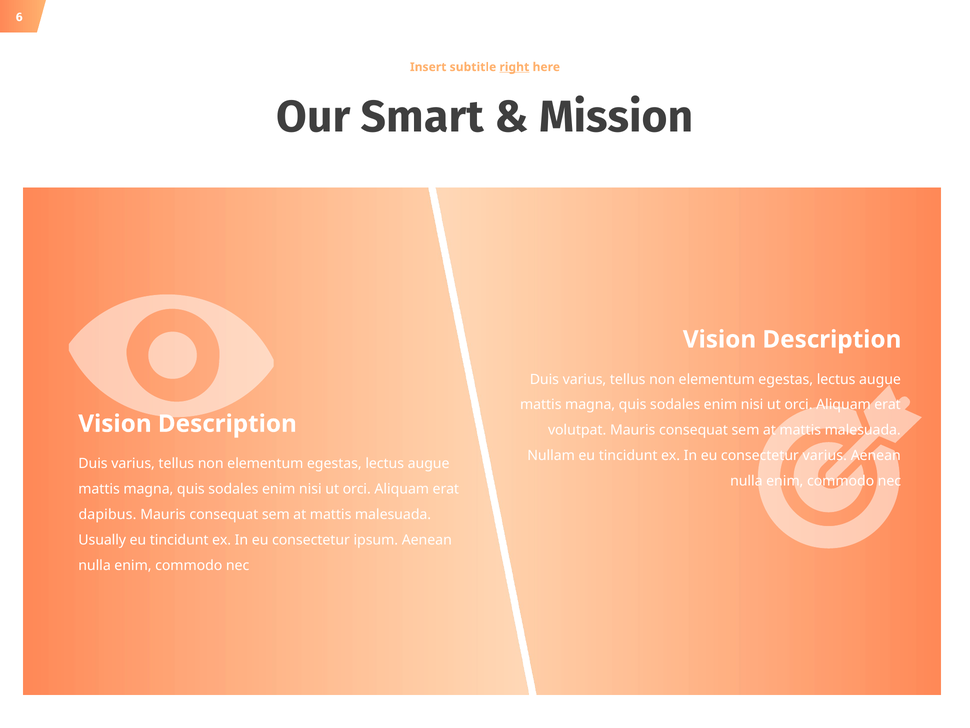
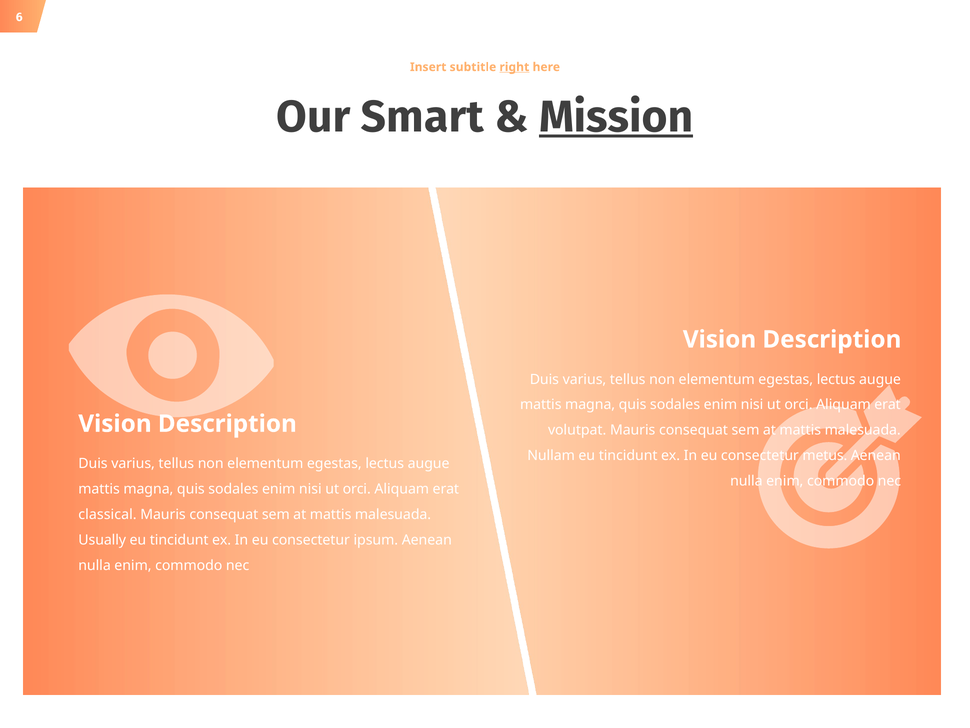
Mission underline: none -> present (616, 117)
consectetur varius: varius -> metus (825, 455)
dapibus: dapibus -> classical (108, 514)
